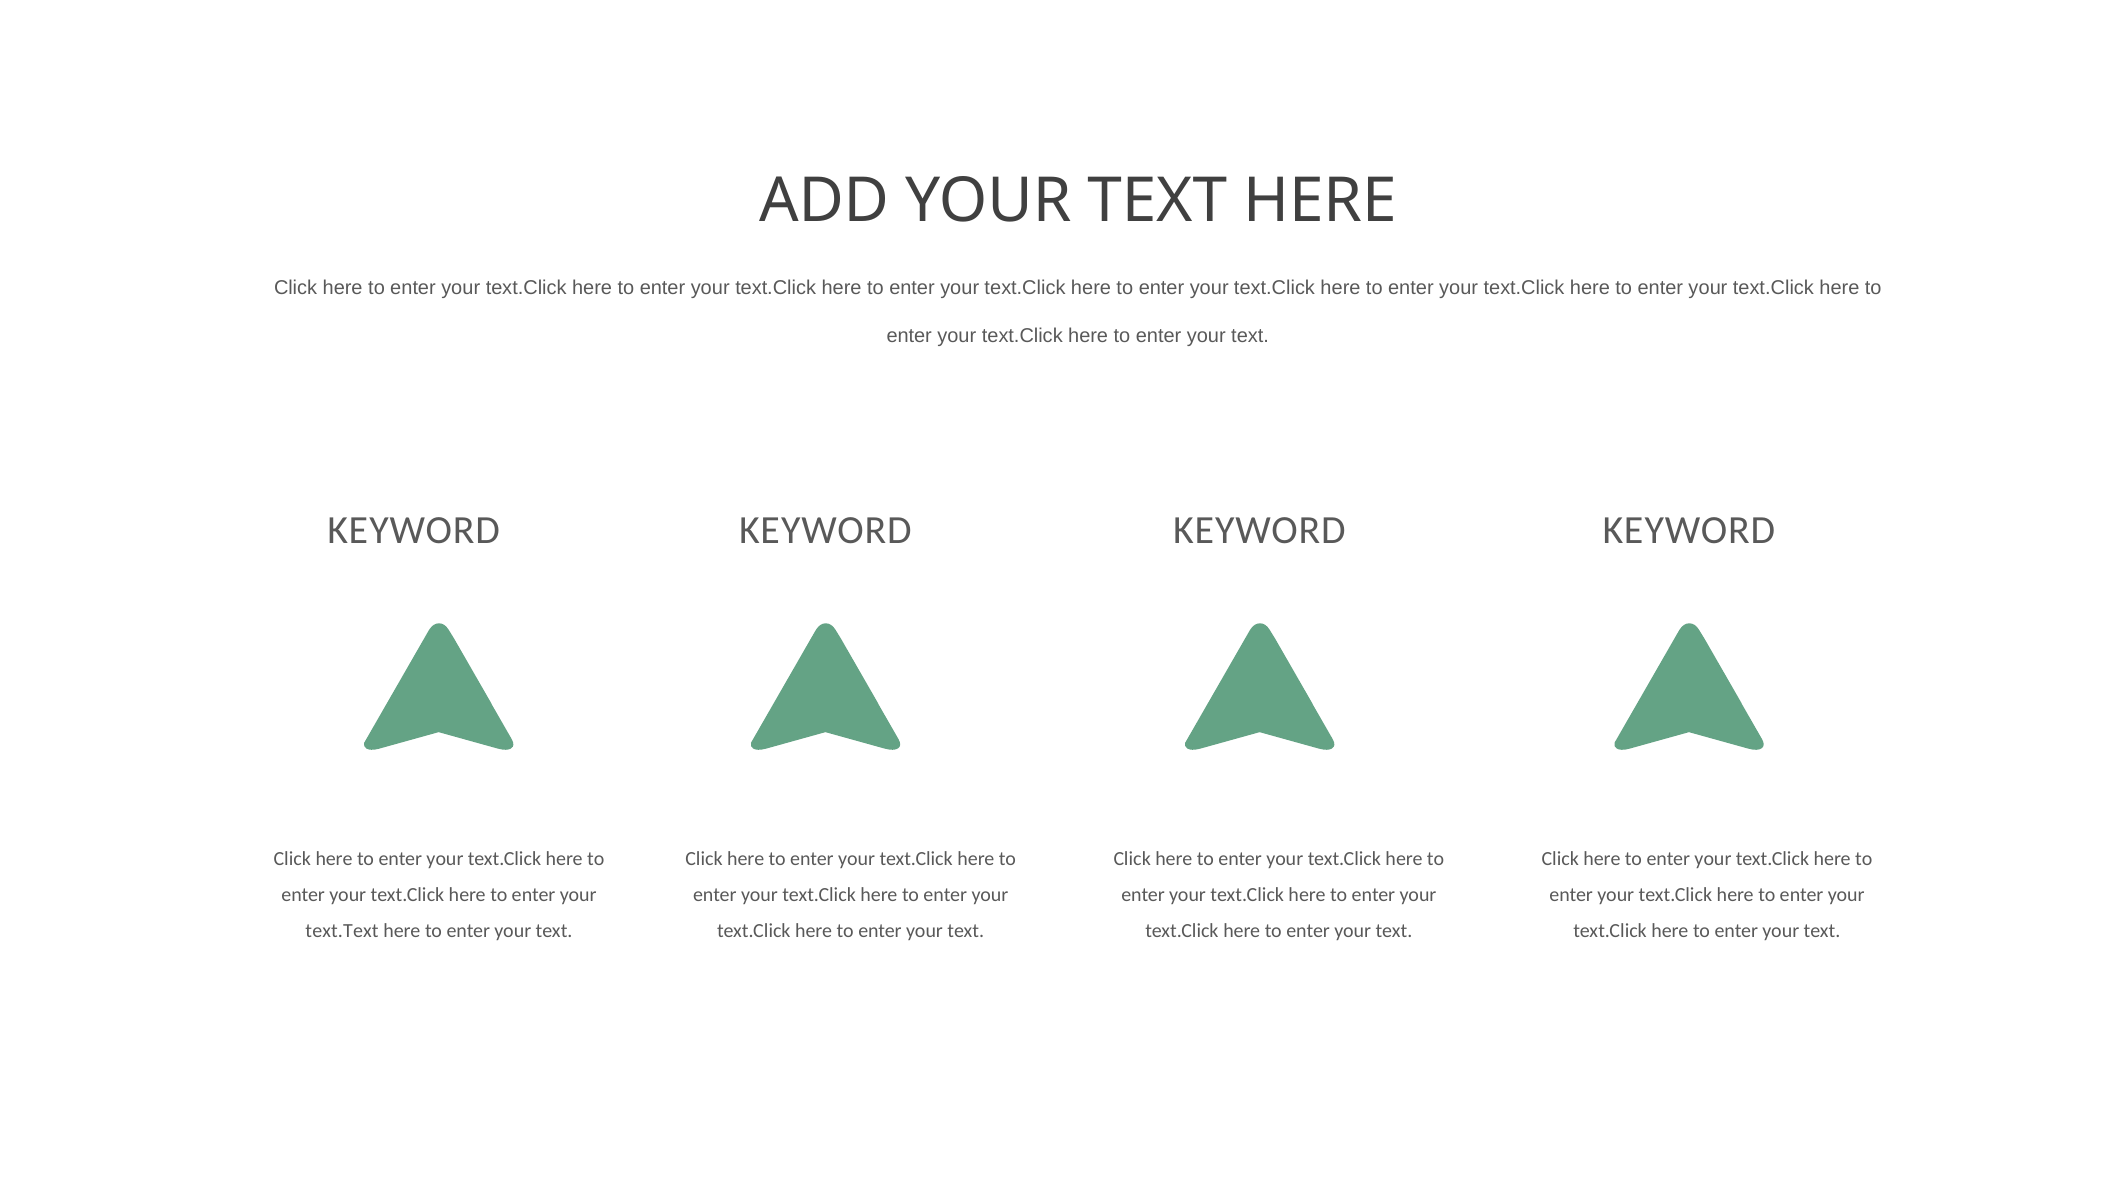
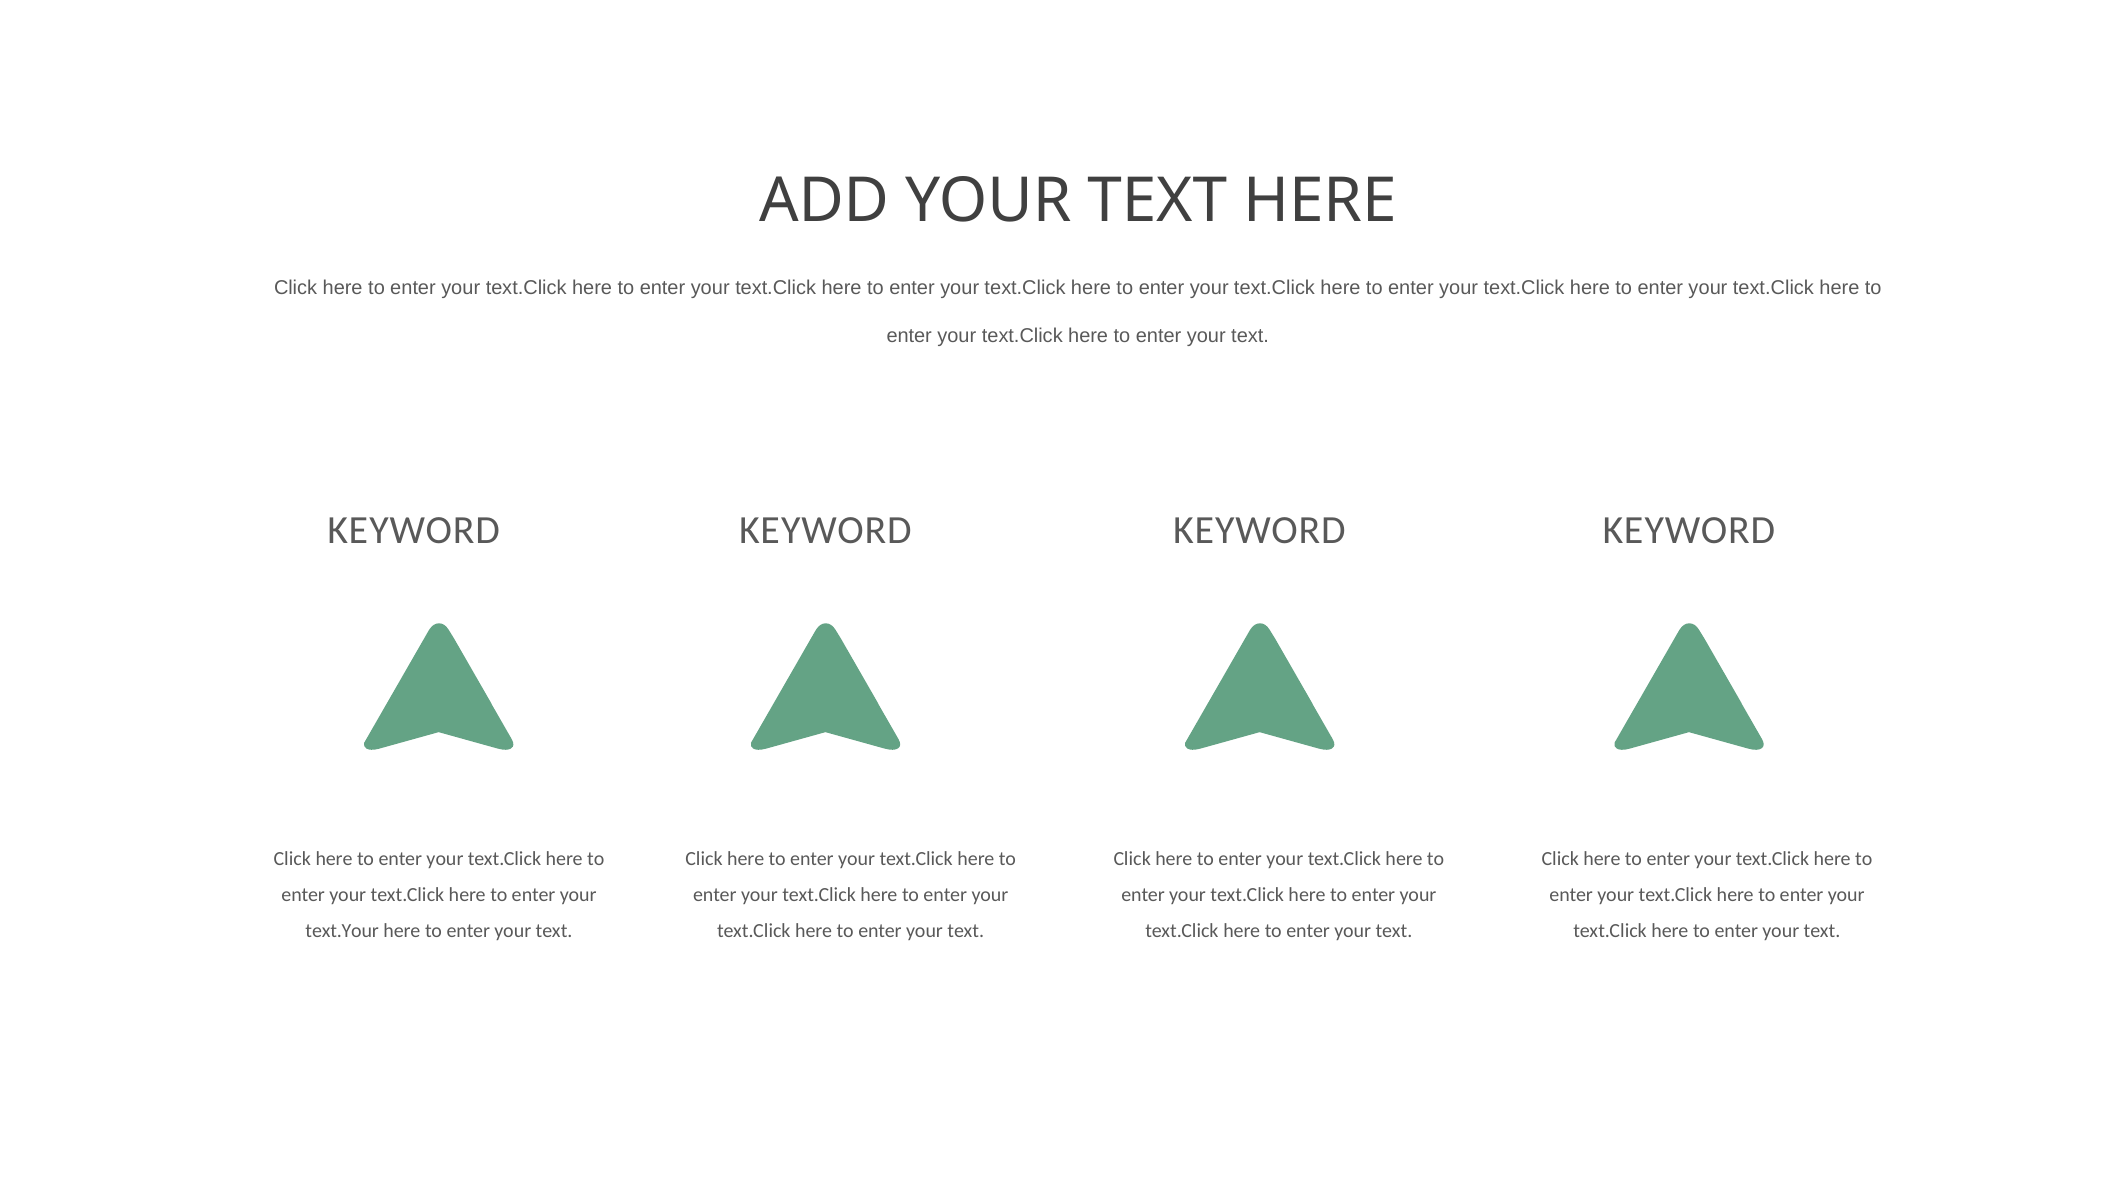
text.Text: text.Text -> text.Your (342, 931)
